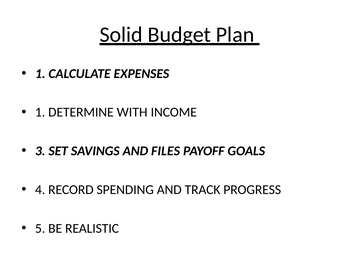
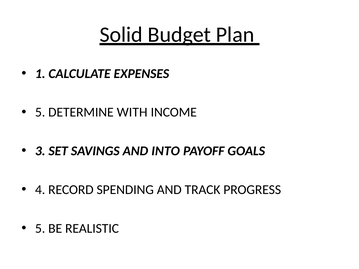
1: 1 -> 5 (40, 112)
FILES: FILES -> INTO (166, 151)
